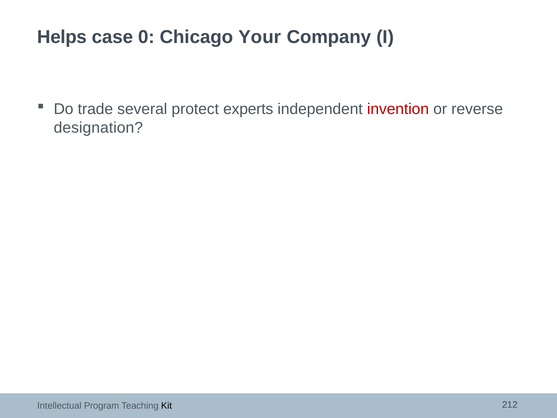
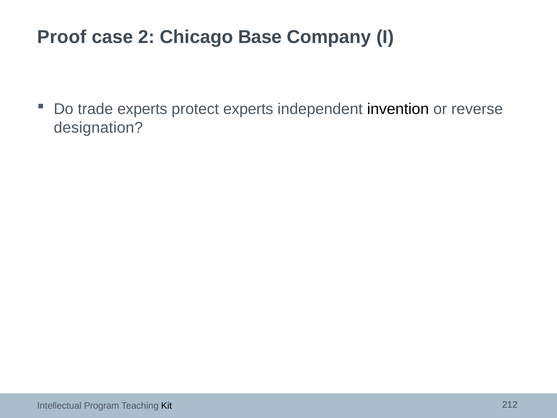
Helps: Helps -> Proof (62, 37)
0: 0 -> 2 (147, 37)
Your: Your -> Base (260, 37)
trade several: several -> experts (142, 109)
invention colour: red -> black (398, 109)
